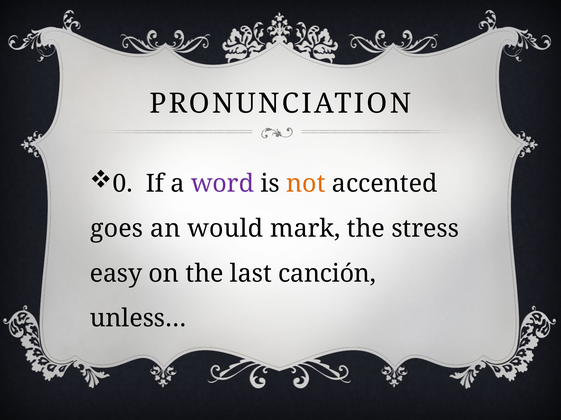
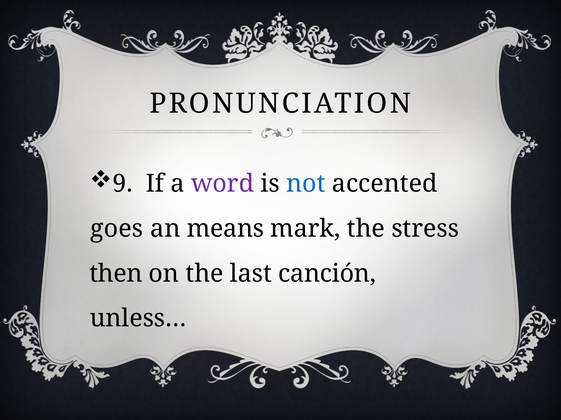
0: 0 -> 9 (123, 184)
not colour: orange -> blue (306, 184)
would: would -> means (225, 229)
easy: easy -> then (116, 274)
